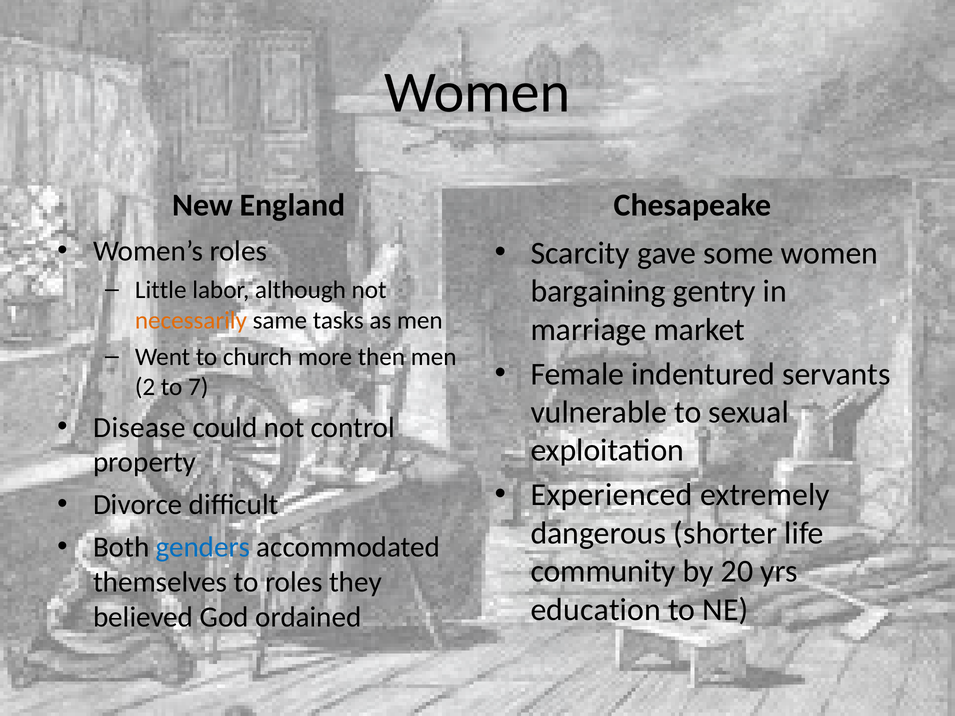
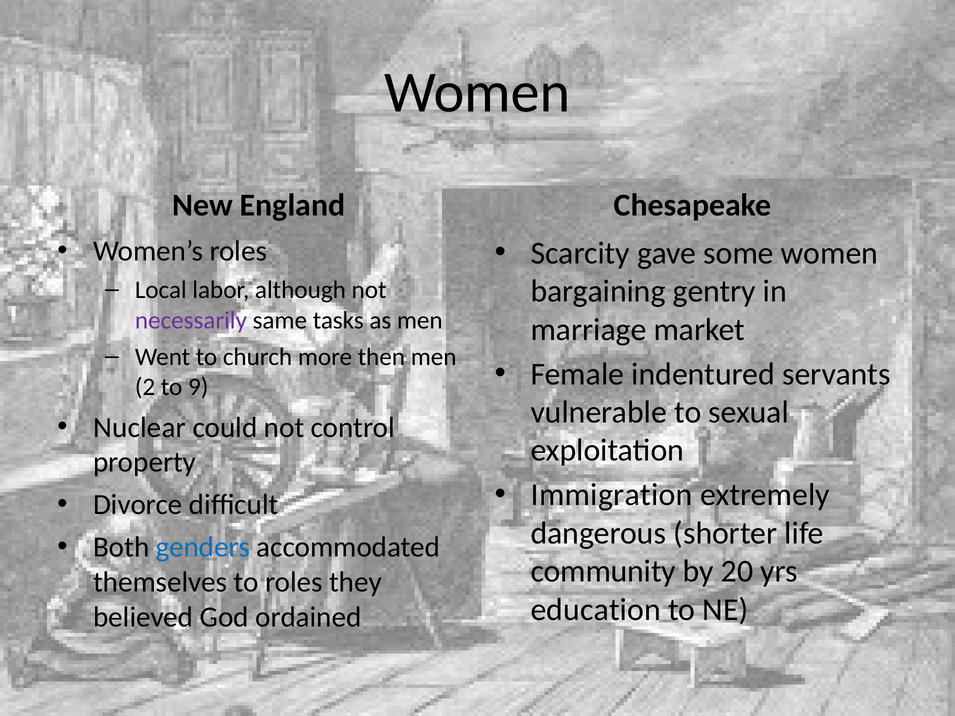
Little: Little -> Local (161, 290)
necessarily colour: orange -> purple (191, 320)
7: 7 -> 9 (198, 387)
Disease: Disease -> Nuclear (140, 428)
Experienced: Experienced -> Immigration (612, 495)
